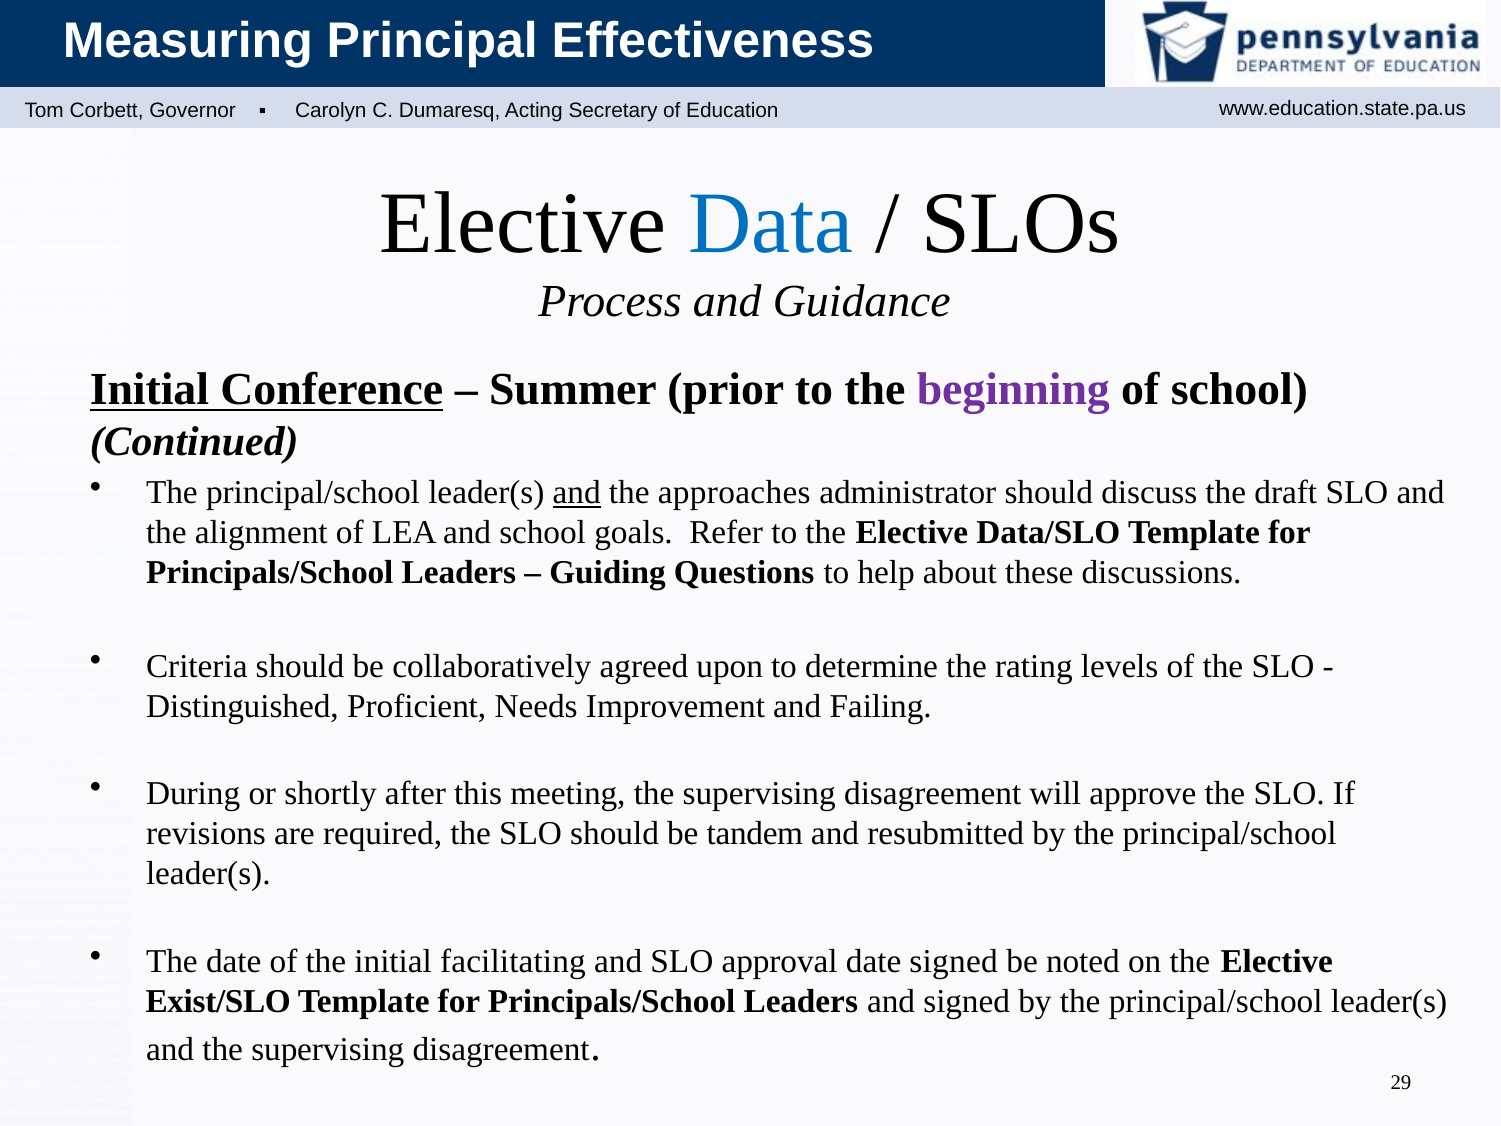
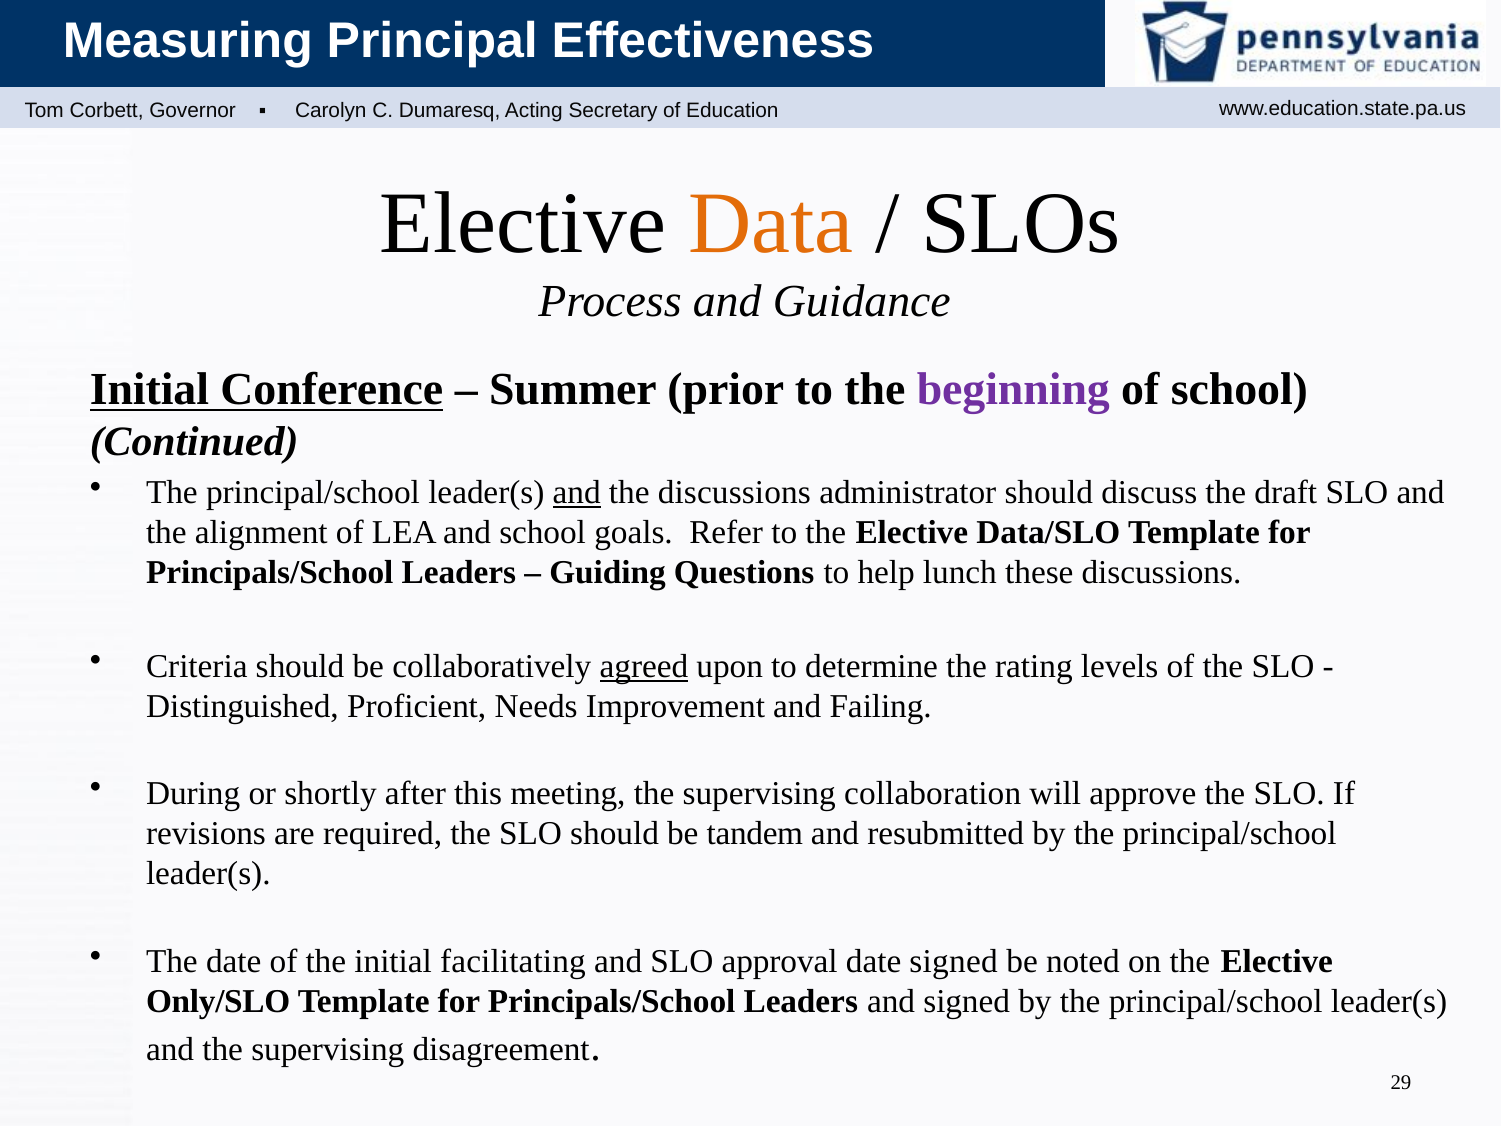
Data colour: blue -> orange (771, 224)
the approaches: approaches -> discussions (734, 493)
about: about -> lunch (960, 573)
agreed underline: none -> present (644, 666)
meeting the supervising disagreement: disagreement -> collaboration (933, 793)
Exist/SLO: Exist/SLO -> Only/SLO (218, 1001)
